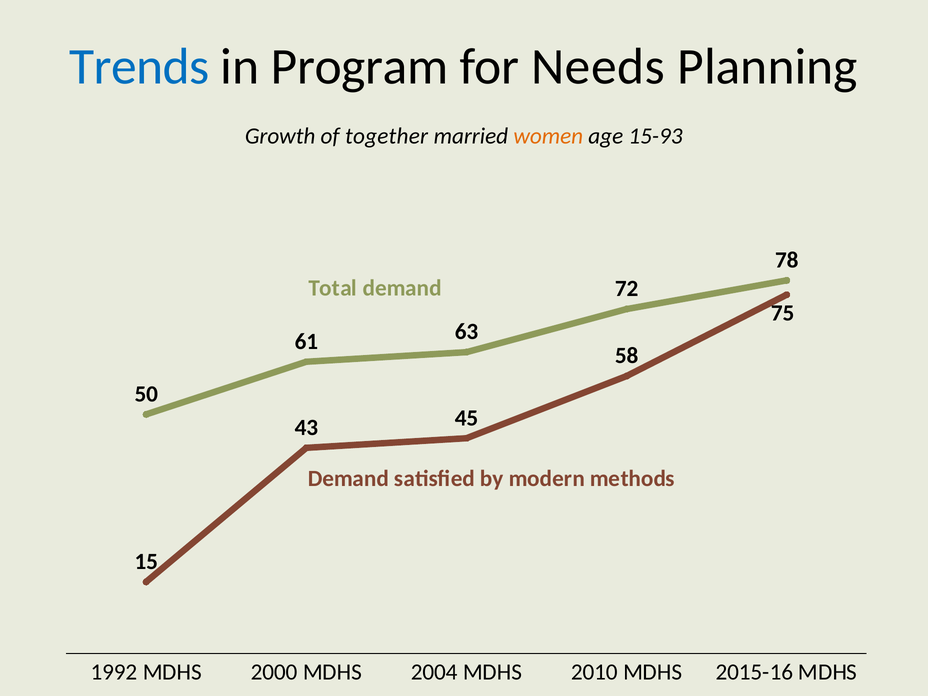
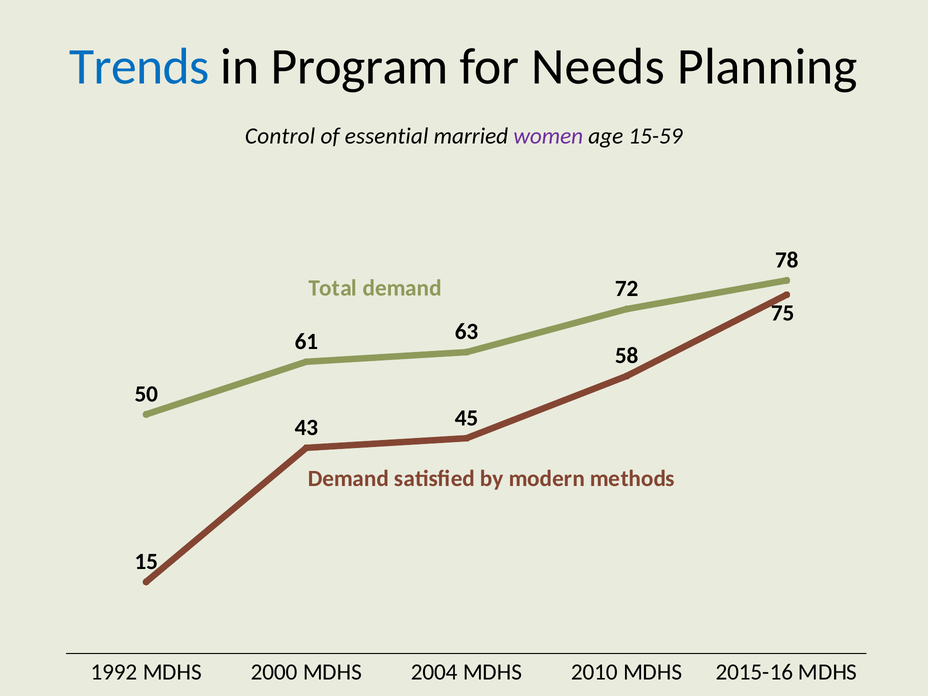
Growth: Growth -> Control (280, 136)
together: together -> essential (387, 136)
women colour: orange -> purple (548, 136)
15-93: 15-93 -> 15-59 (655, 136)
